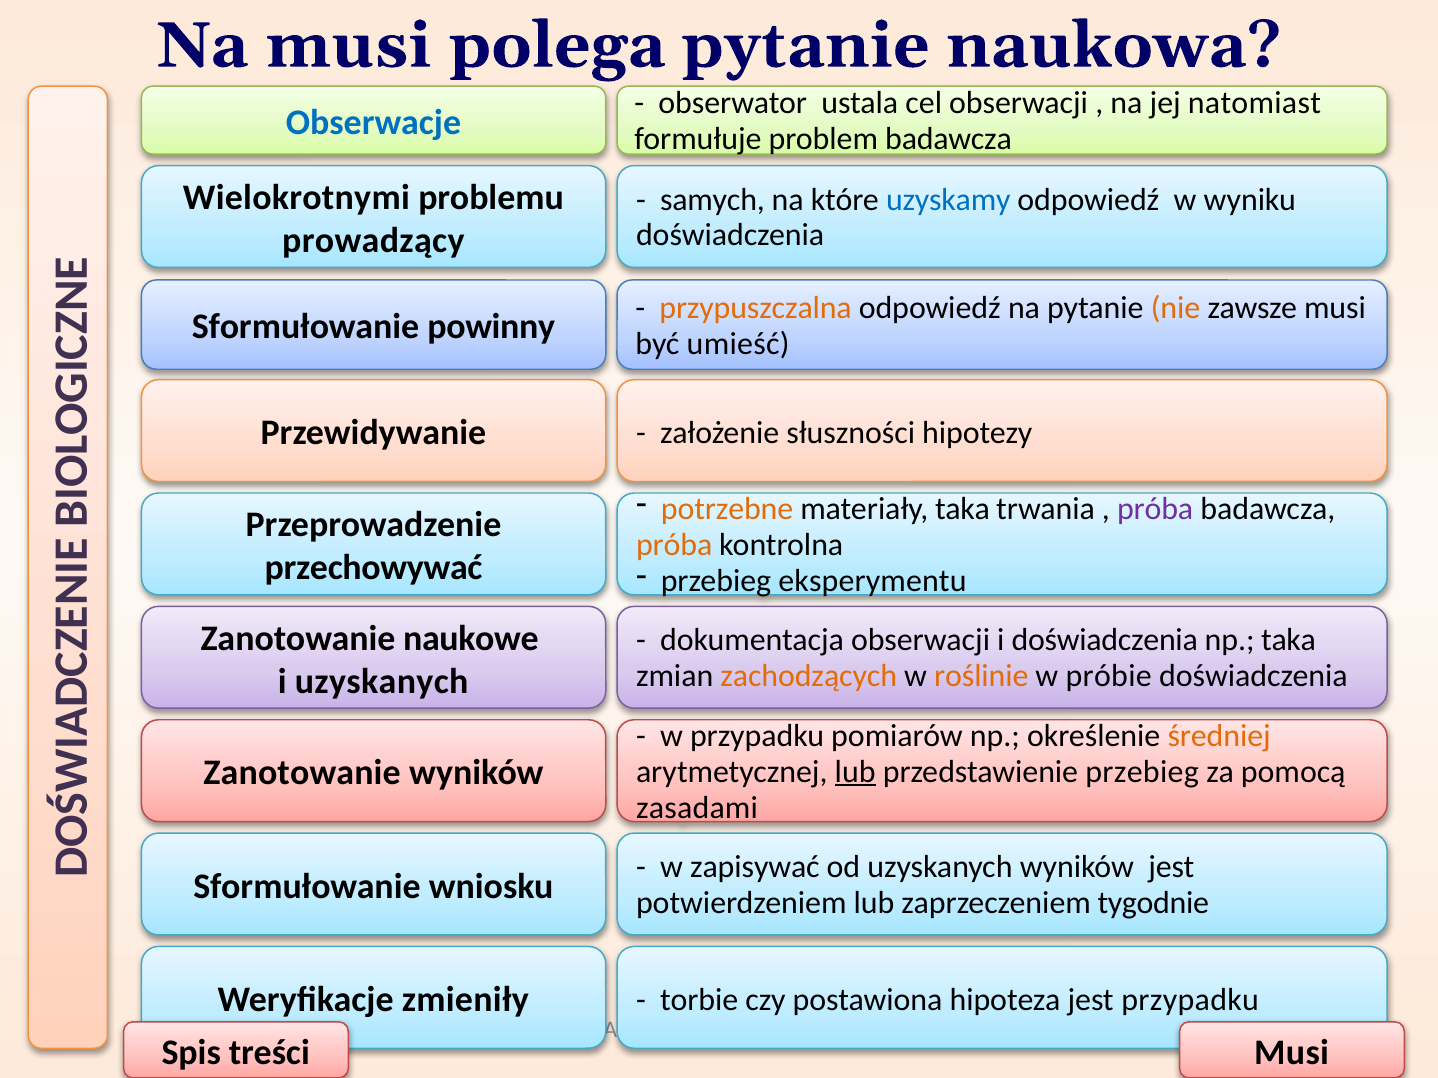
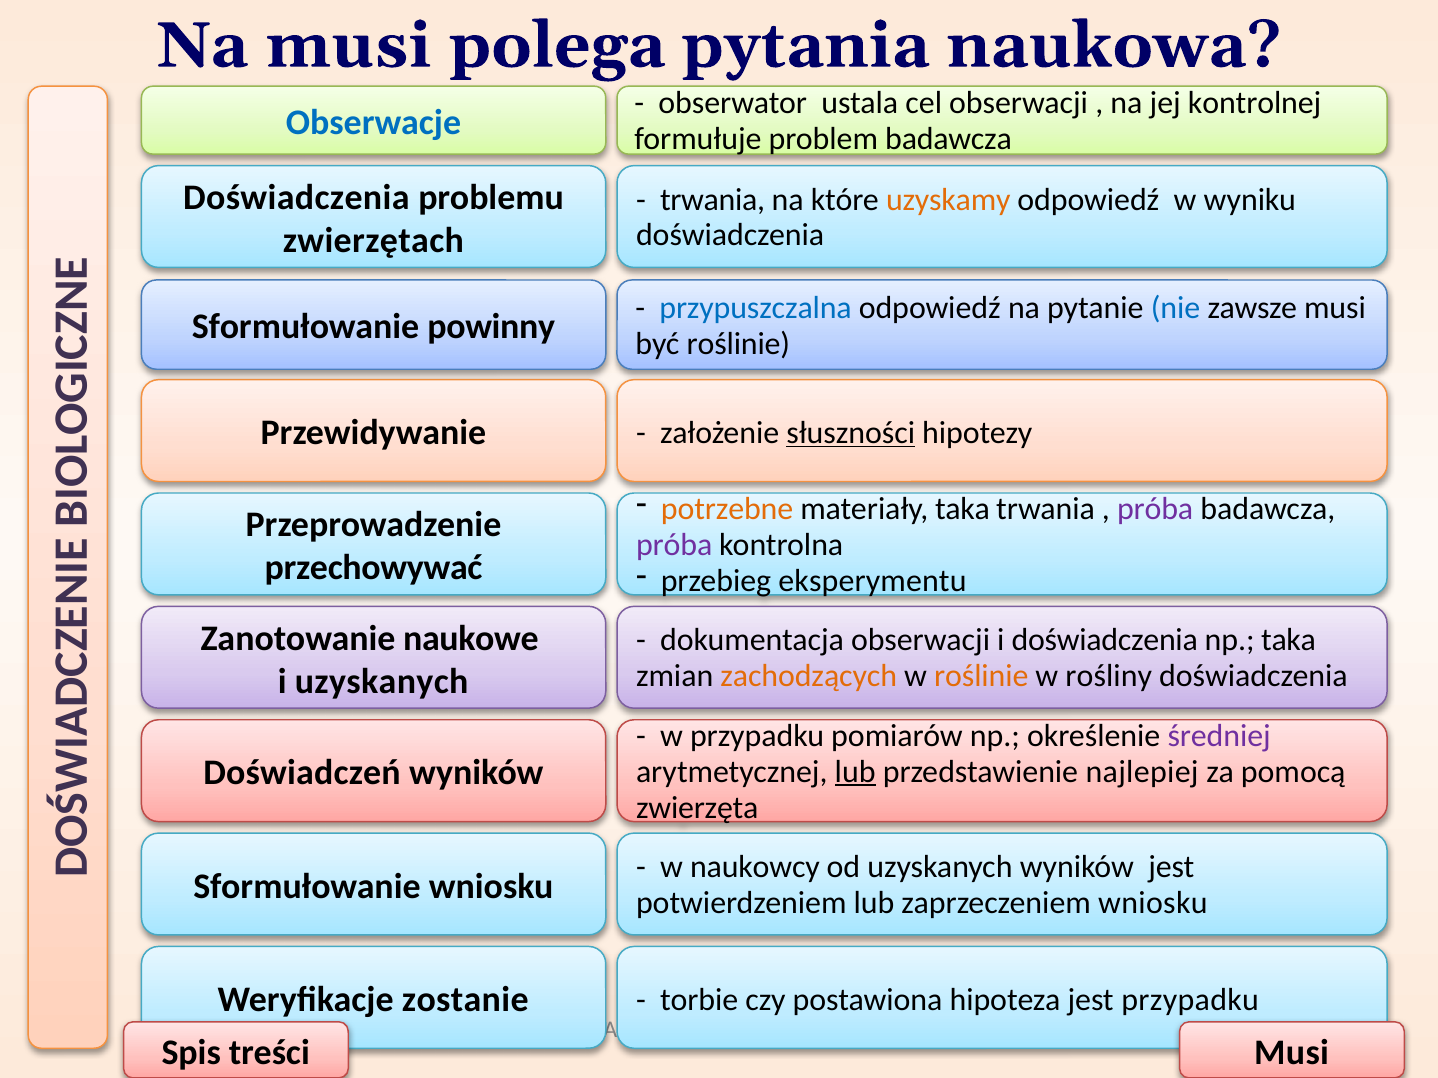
polega pytanie: pytanie -> pytania (806, 46)
natomiast: natomiast -> kontrolnej (1255, 103)
Wielokrotnymi: Wielokrotnymi -> Doświadczenia (296, 197)
samych: samych -> trwania (712, 200)
uzyskamy colour: blue -> orange (948, 200)
prowadzący: prowadzący -> zwierzętach (373, 241)
przypuszczalna colour: orange -> blue (756, 308)
nie colour: orange -> blue (1176, 308)
być umieść: umieść -> roślinie (738, 344)
słuszności underline: none -> present (851, 433)
próba colour: orange -> purple (674, 545)
próbie: próbie -> rośliny (1109, 677)
średniej colour: orange -> purple (1219, 736)
Zanotowanie: Zanotowanie -> Doświadczeń (302, 773)
przedstawienie przebieg: przebieg -> najlepiej (1142, 772)
zasadami: zasadami -> zwierzęta (697, 808)
zapisywać: zapisywać -> naukowcy (755, 867)
zaprzeczeniem tygodnie: tygodnie -> wniosku (1153, 903)
zmieniły: zmieniły -> zostanie (465, 1000)
